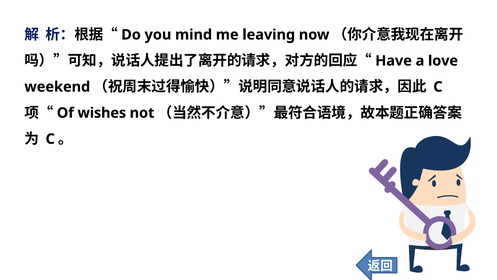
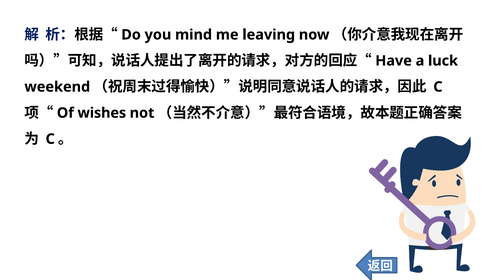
love: love -> luck (443, 61)
